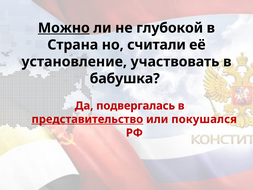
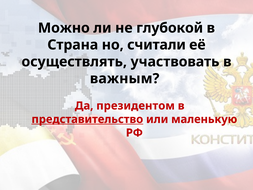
Можно underline: present -> none (64, 28)
установление: установление -> осуществлять (74, 62)
бабушка: бабушка -> важным (125, 78)
подвергалась: подвергалась -> президентом (136, 106)
покушался: покушался -> маленькую (204, 119)
